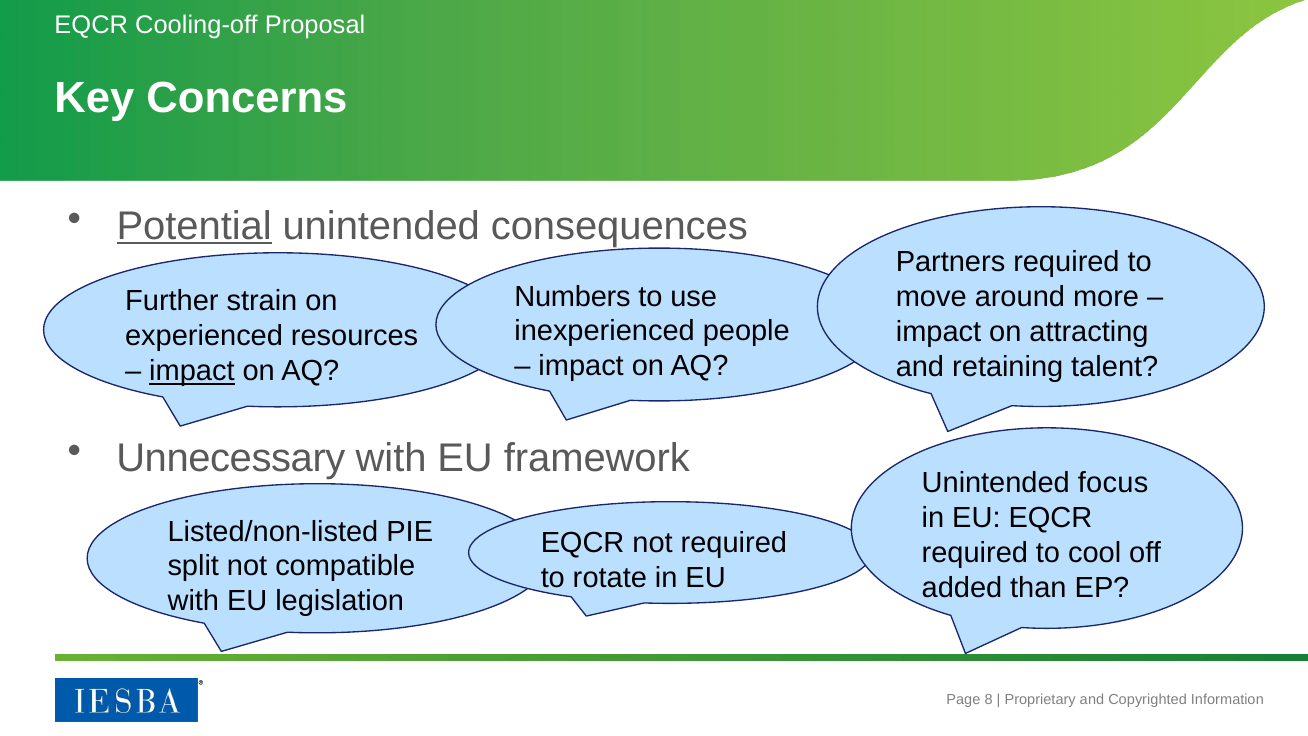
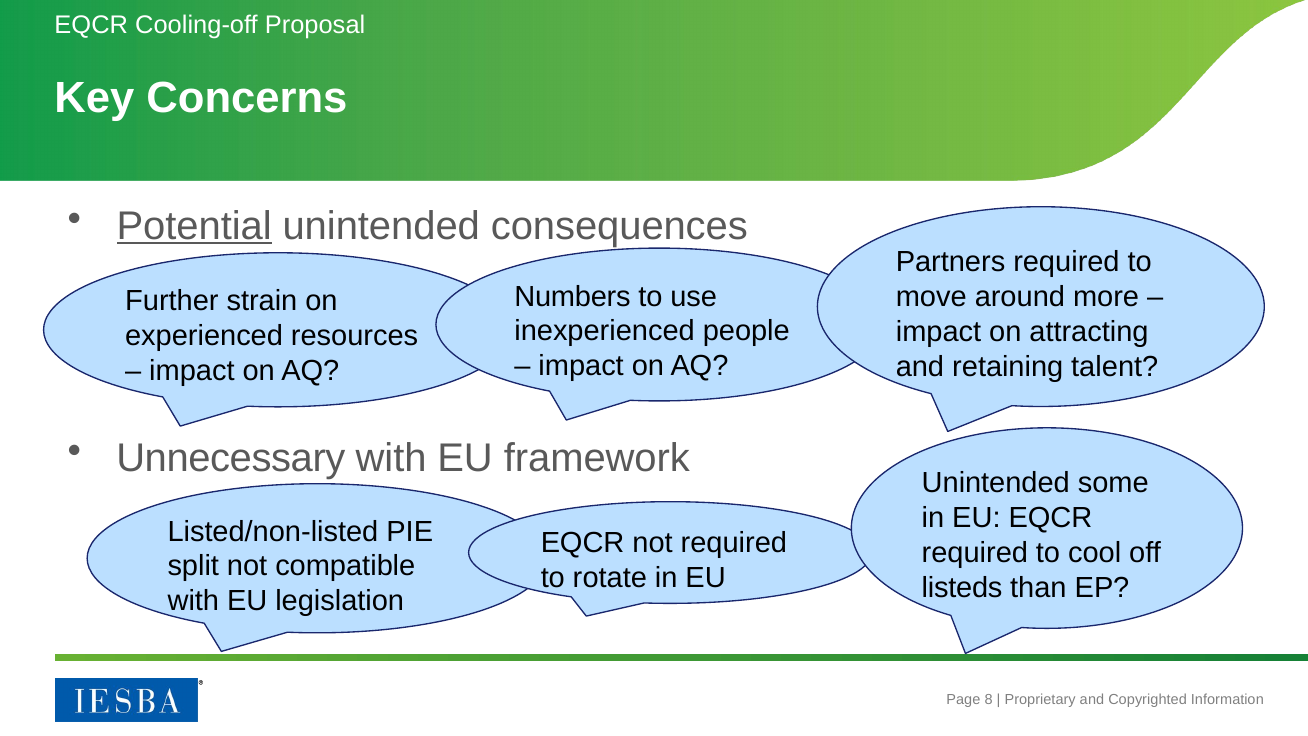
impact underline: present -> none (192, 371)
focus: focus -> some (1113, 483)
added: added -> listeds (962, 588)
